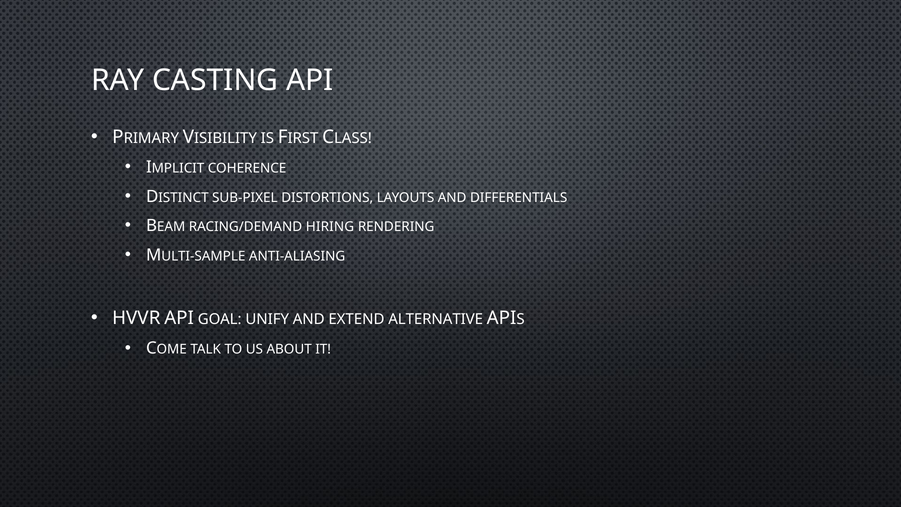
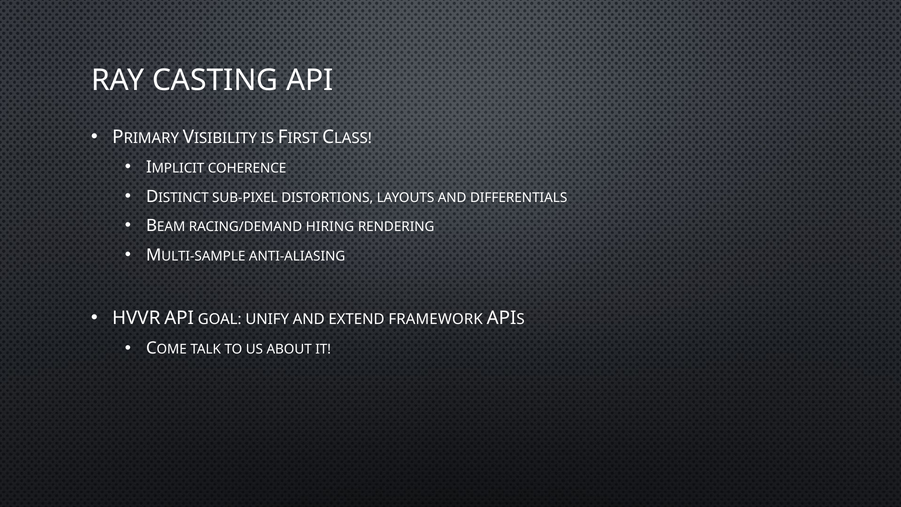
ALTERNATIVE: ALTERNATIVE -> FRAMEWORK (436, 319)
